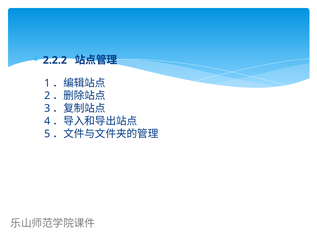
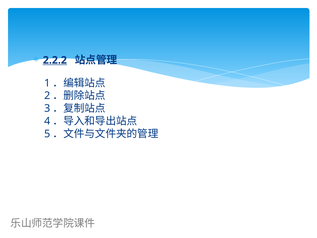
2.2.2 underline: none -> present (55, 60)
